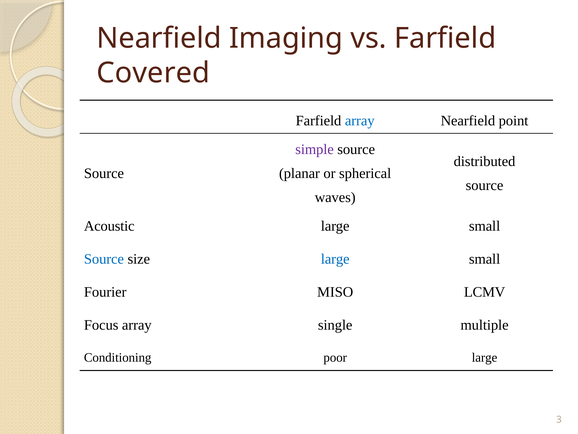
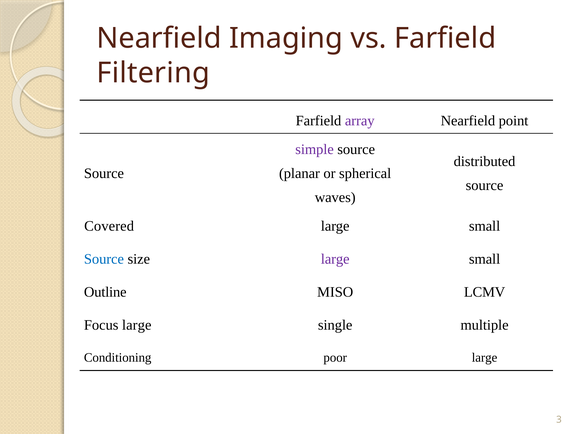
Covered: Covered -> Filtering (153, 73)
array colour: blue -> purple (360, 121)
Acoustic: Acoustic -> Covered (109, 226)
large colour: blue -> purple (335, 259)
Fourier: Fourier -> Outline (105, 292)
Focus array: array -> large (137, 325)
